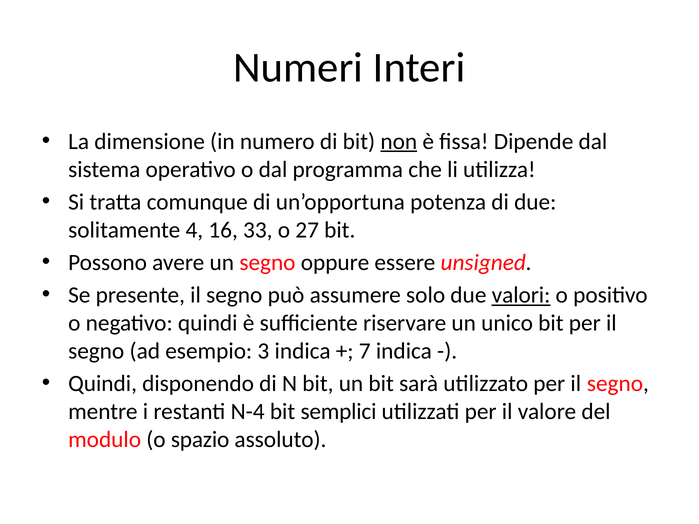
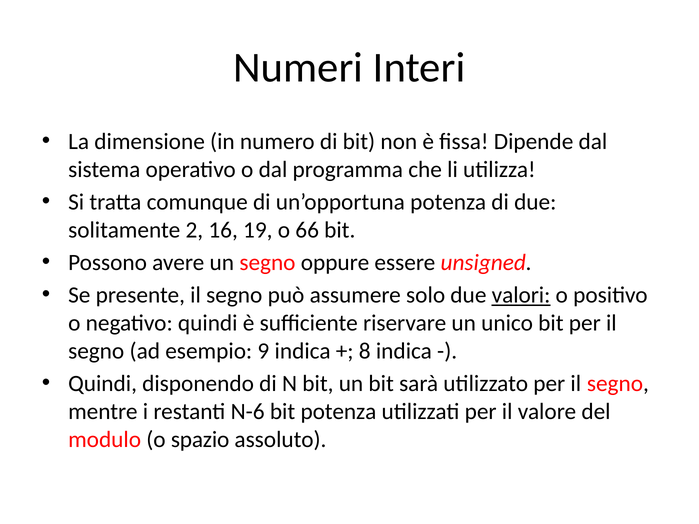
non underline: present -> none (399, 141)
4: 4 -> 2 (194, 230)
33: 33 -> 19 (258, 230)
27: 27 -> 66 (307, 230)
3: 3 -> 9 (263, 351)
7: 7 -> 8 (365, 351)
N-4: N-4 -> N-6 (248, 412)
bit semplici: semplici -> potenza (338, 412)
